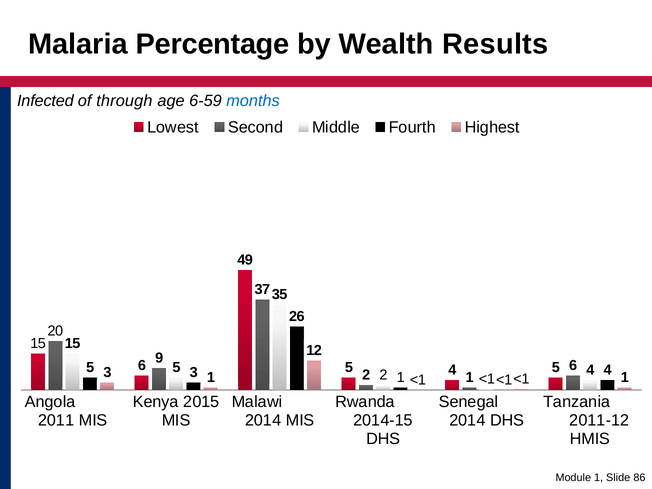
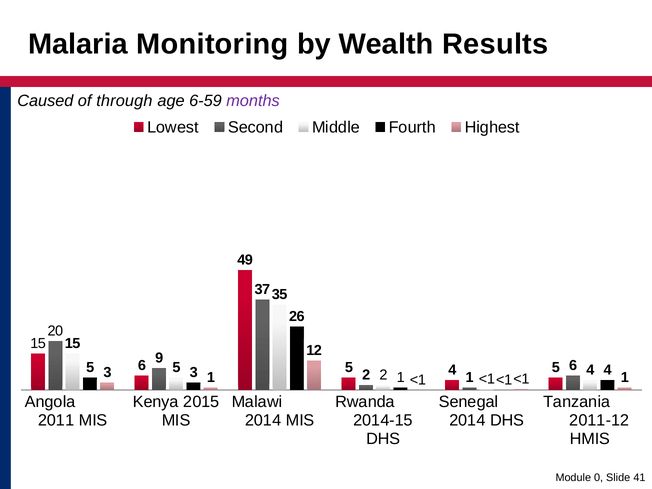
Percentage: Percentage -> Monitoring (212, 44)
Infected: Infected -> Caused (45, 101)
months colour: blue -> purple (253, 101)
Module 1: 1 -> 0 (599, 478)
86: 86 -> 41 (639, 478)
